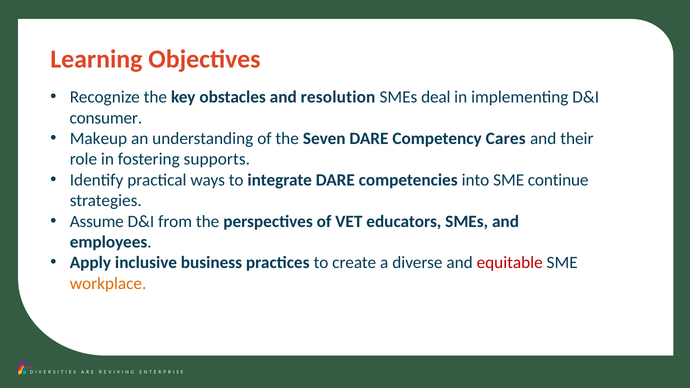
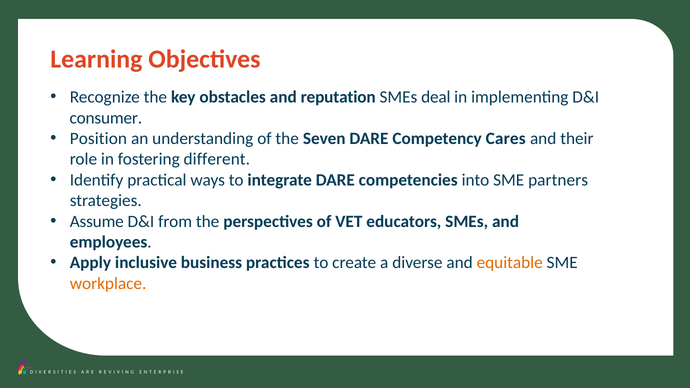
resolution: resolution -> reputation (338, 97)
Makeup: Makeup -> Position (98, 139)
supports: supports -> different (217, 159)
continue: continue -> partners (558, 180)
equitable colour: red -> orange (510, 263)
